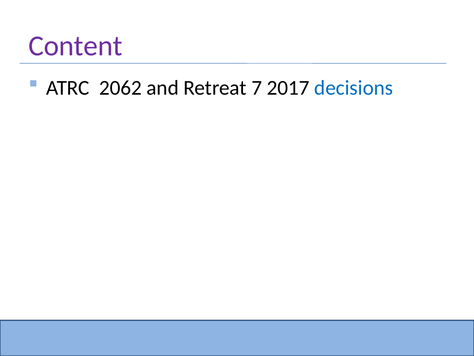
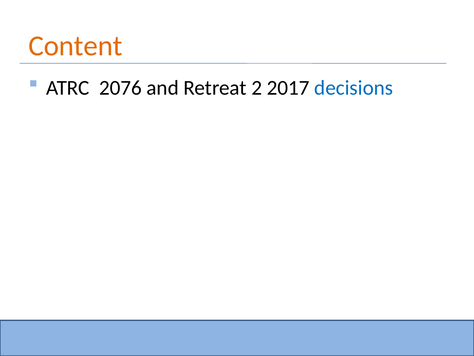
Content colour: purple -> orange (76, 46)
2062: 2062 -> 2076 (120, 88)
7: 7 -> 2 (257, 88)
